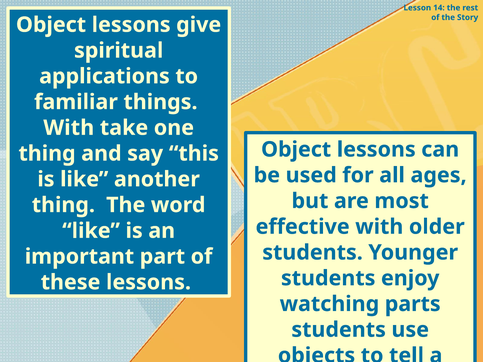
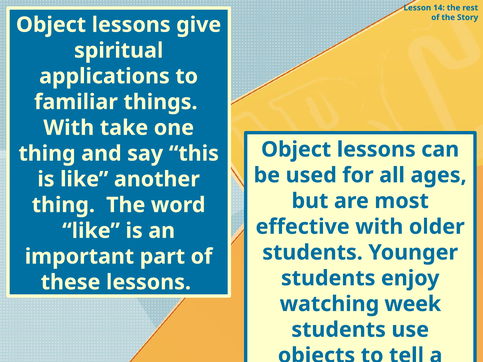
parts: parts -> week (413, 304)
